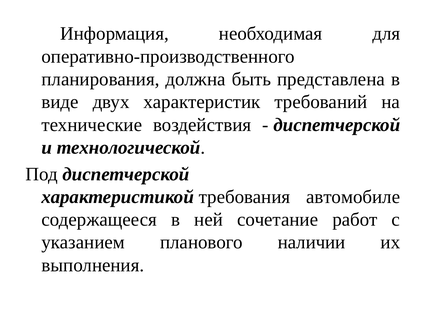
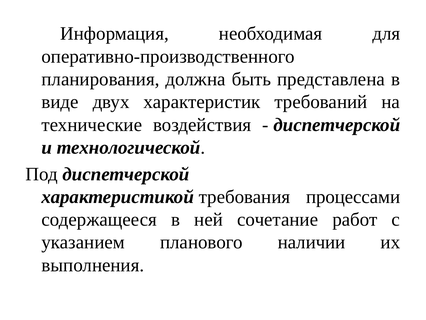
автомобиле: автомобиле -> процессами (353, 197)
